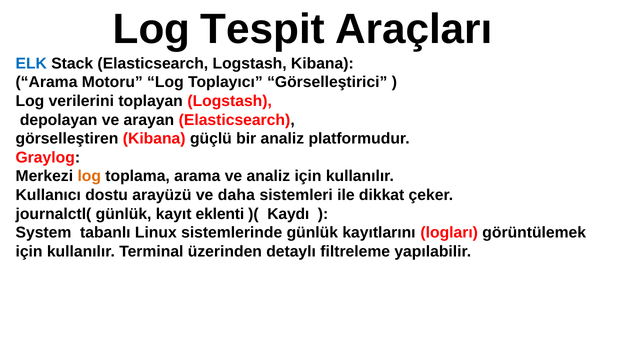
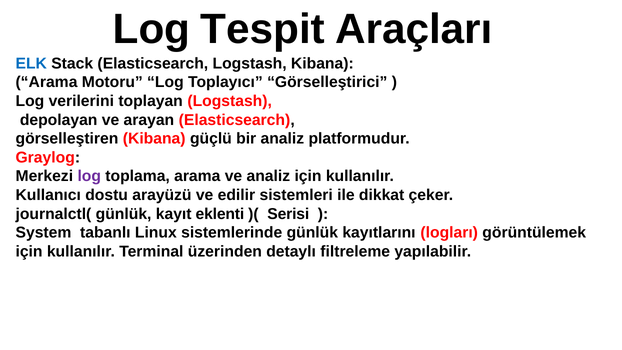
log colour: orange -> purple (89, 176)
daha: daha -> edilir (236, 195)
Kaydı: Kaydı -> Serisi (288, 214)
